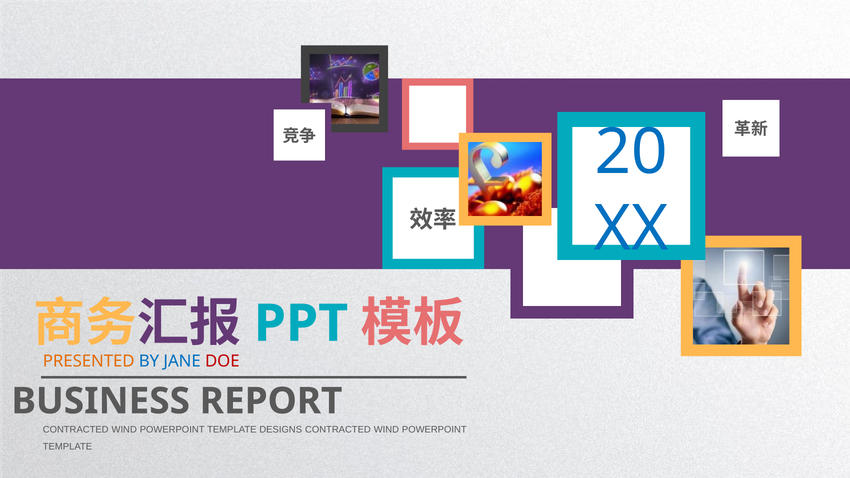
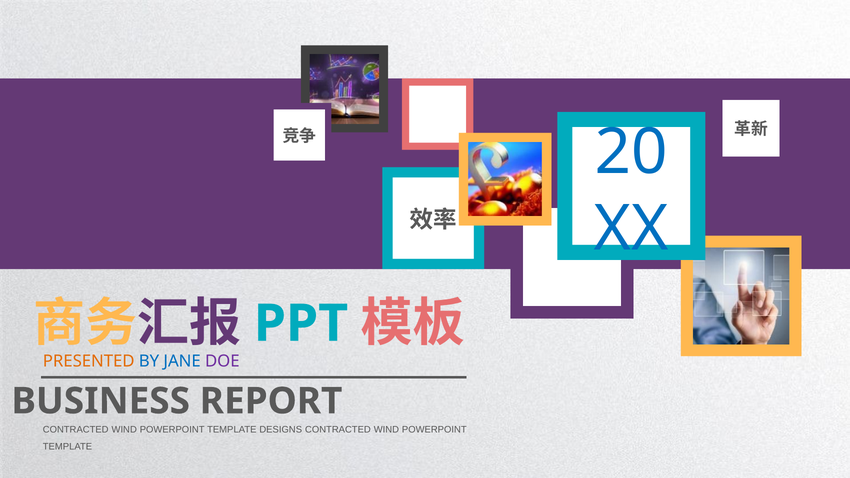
DOE colour: red -> purple (222, 361)
